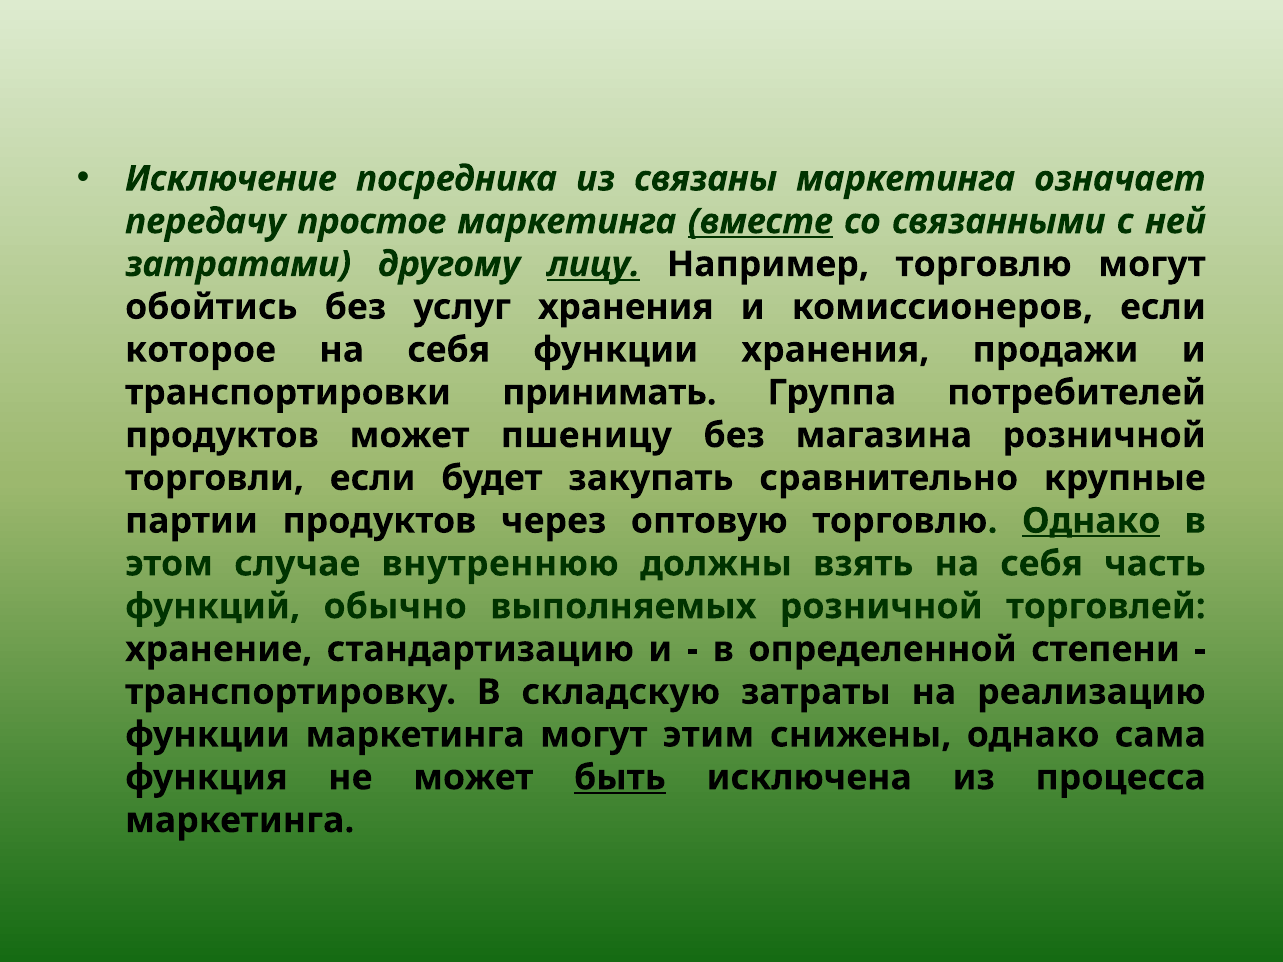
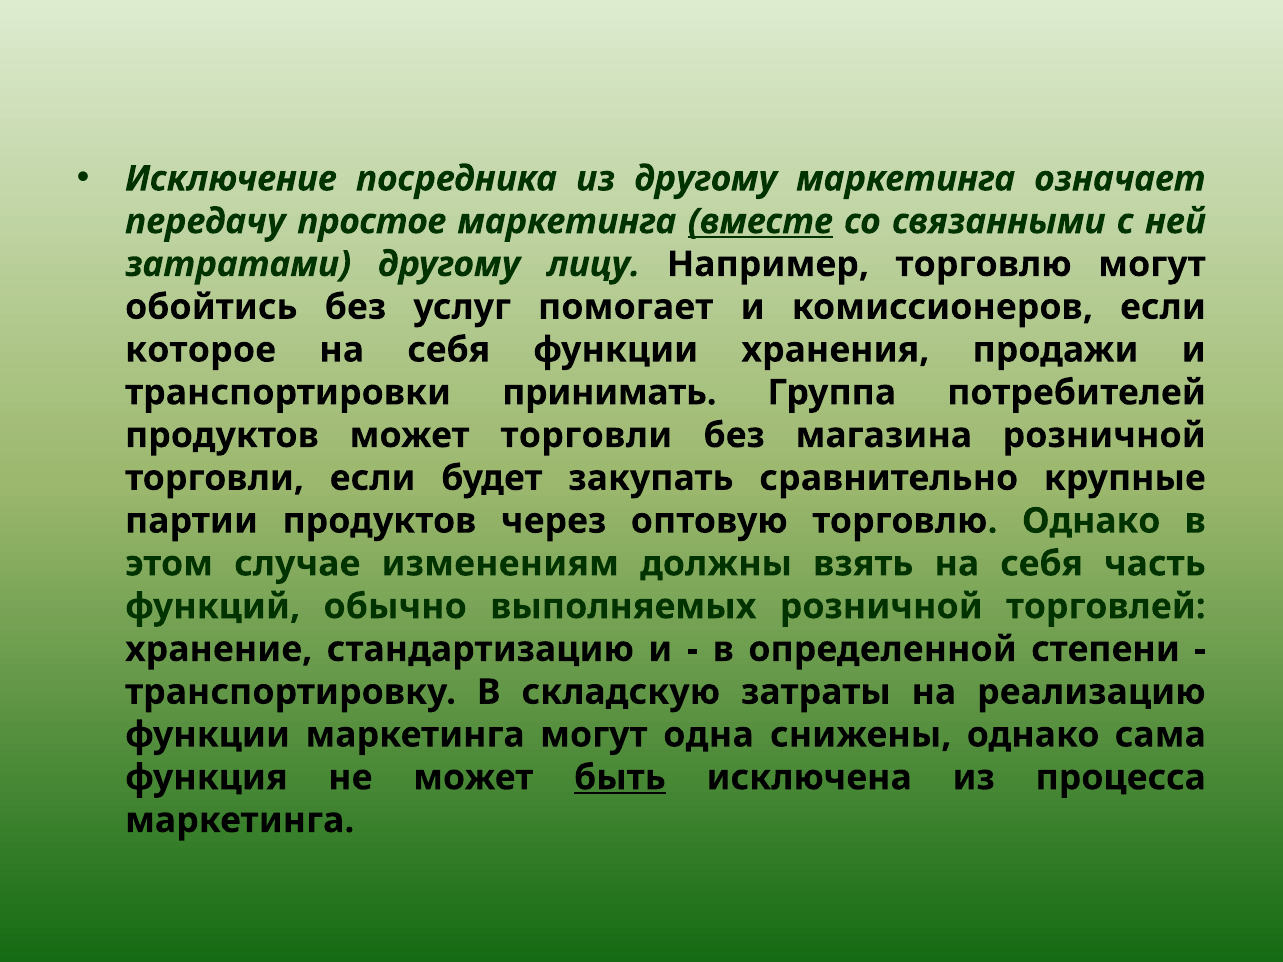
из связаны: связаны -> другому (706, 179)
лицу underline: present -> none (594, 264)
услуг хранения: хранения -> помогает (626, 307)
может пшеницу: пшеницу -> торговли (586, 436)
Однако underline: present -> none (1091, 521)
внутреннюю: внутреннюю -> изменениям (500, 564)
этим: этим -> одна (709, 735)
